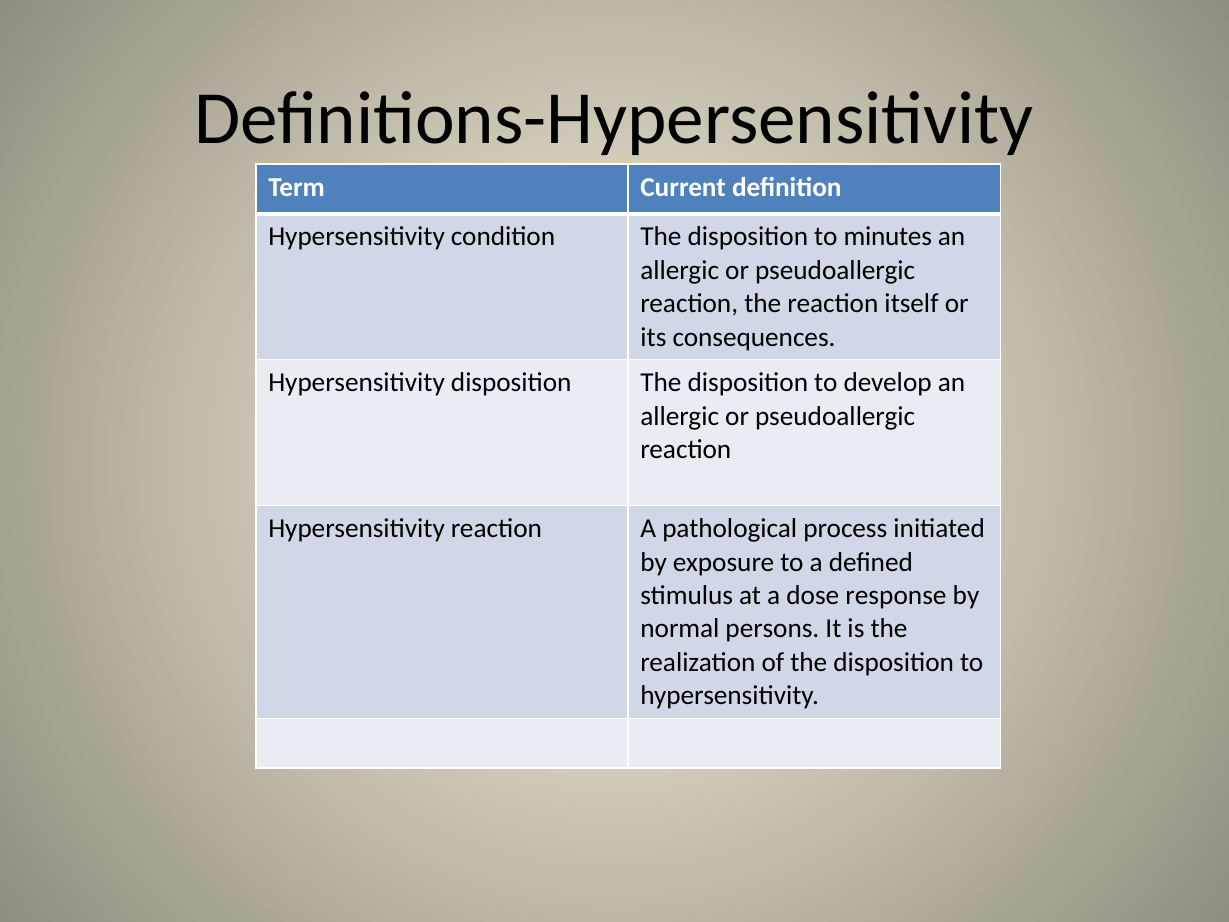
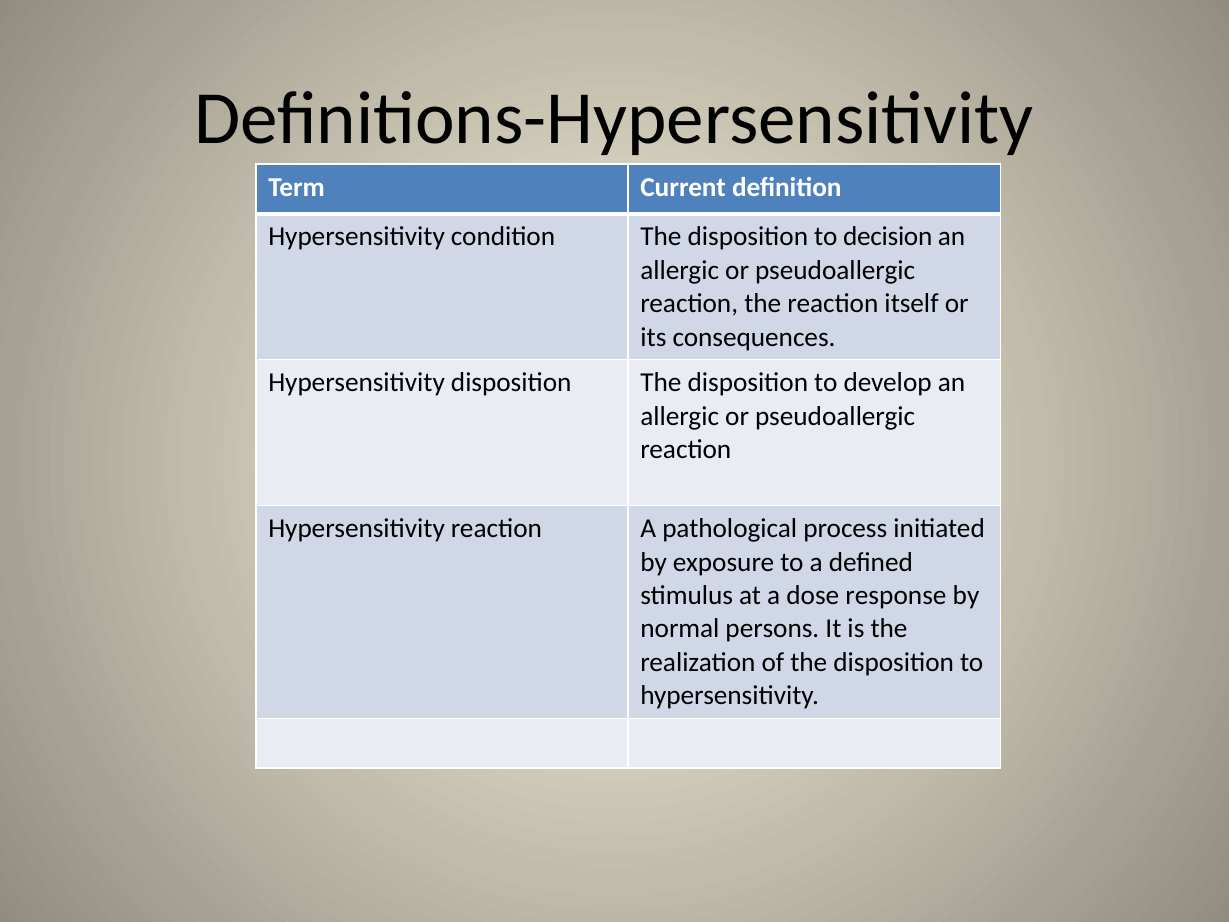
minutes: minutes -> decision (888, 237)
